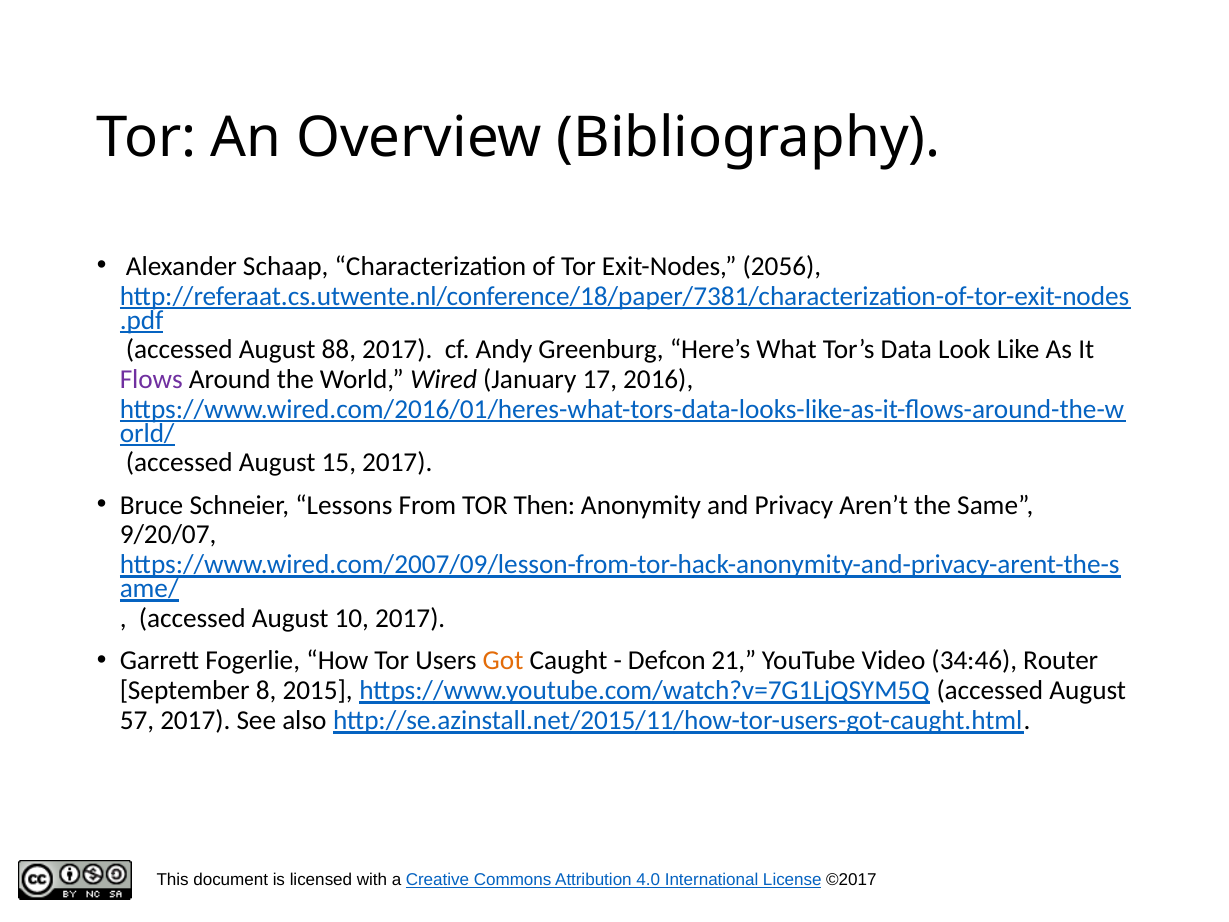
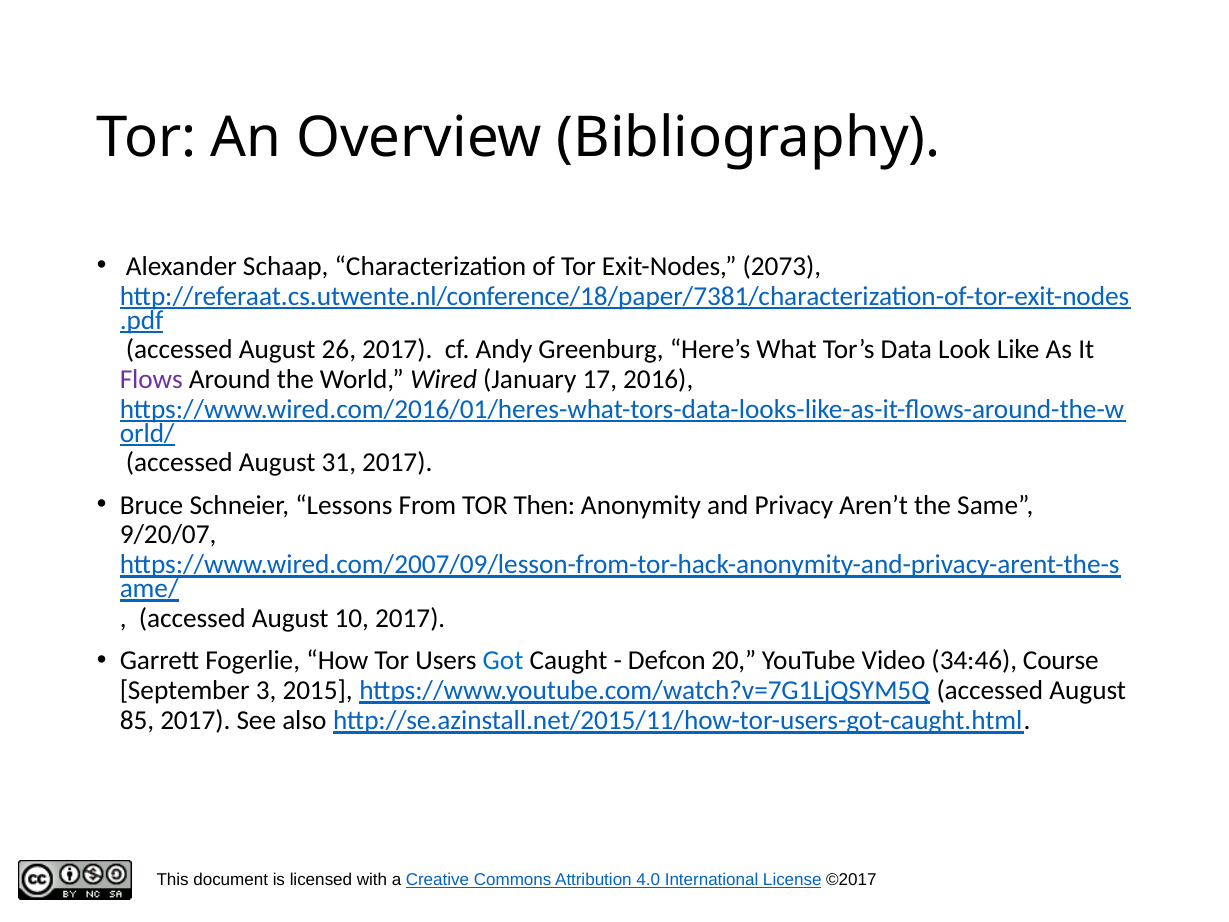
2056: 2056 -> 2073 (782, 266)
88: 88 -> 26 (339, 350)
15: 15 -> 31 (339, 463)
Got colour: orange -> blue (503, 660)
21: 21 -> 20 (734, 660)
Router: Router -> Course (1061, 660)
8: 8 -> 3 (266, 690)
57: 57 -> 85 (137, 720)
